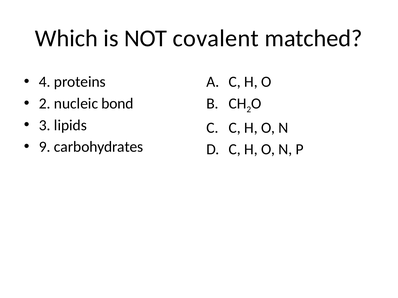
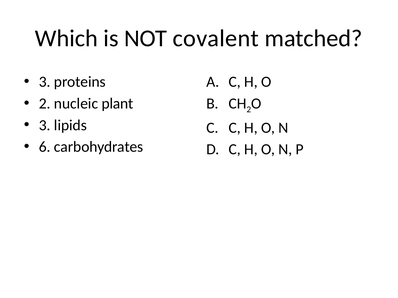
4: 4 -> 3 (45, 82)
bond: bond -> plant (117, 104)
9: 9 -> 6 (45, 147)
